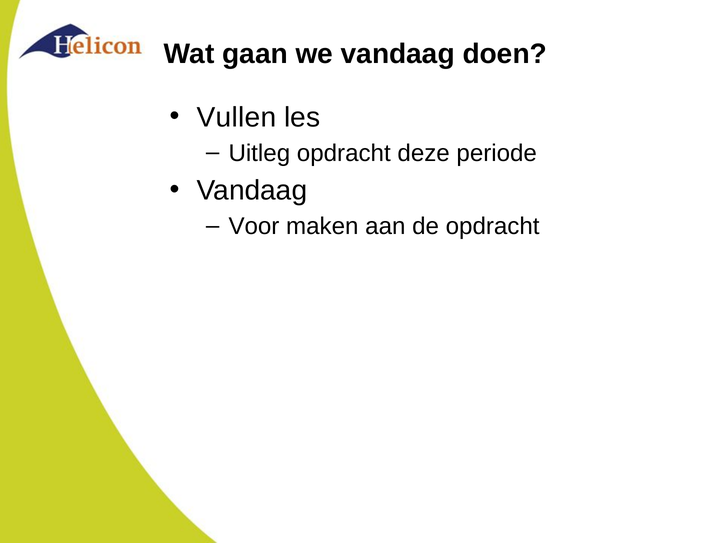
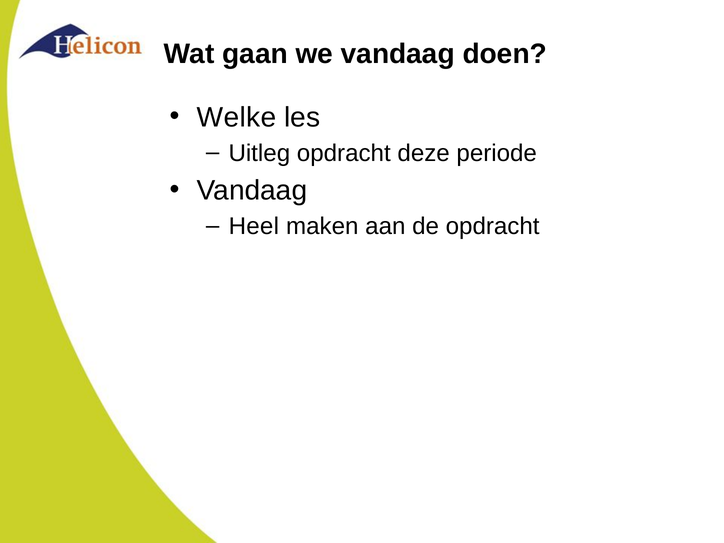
Vullen: Vullen -> Welke (237, 117)
Voor: Voor -> Heel (254, 226)
